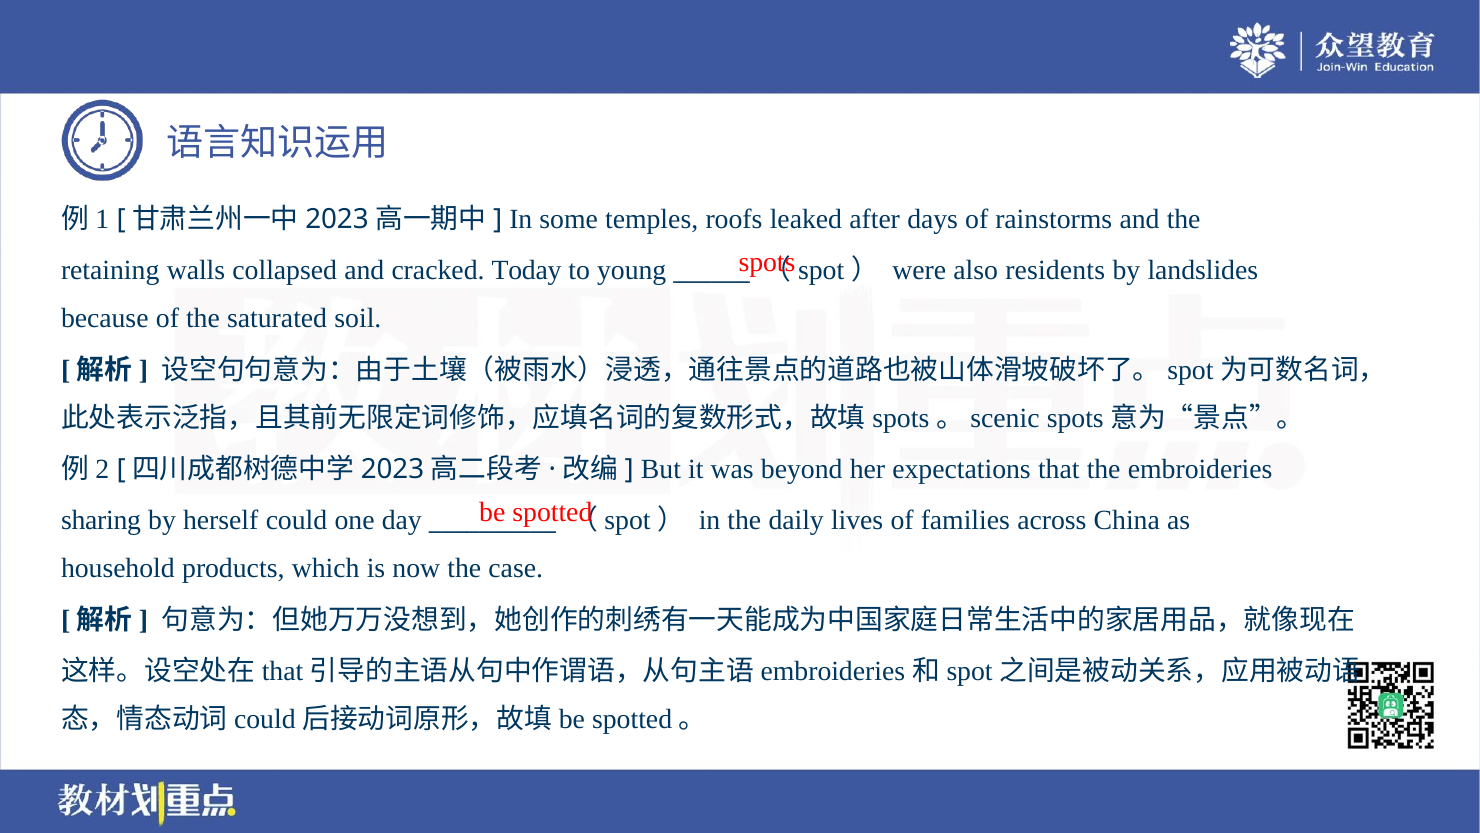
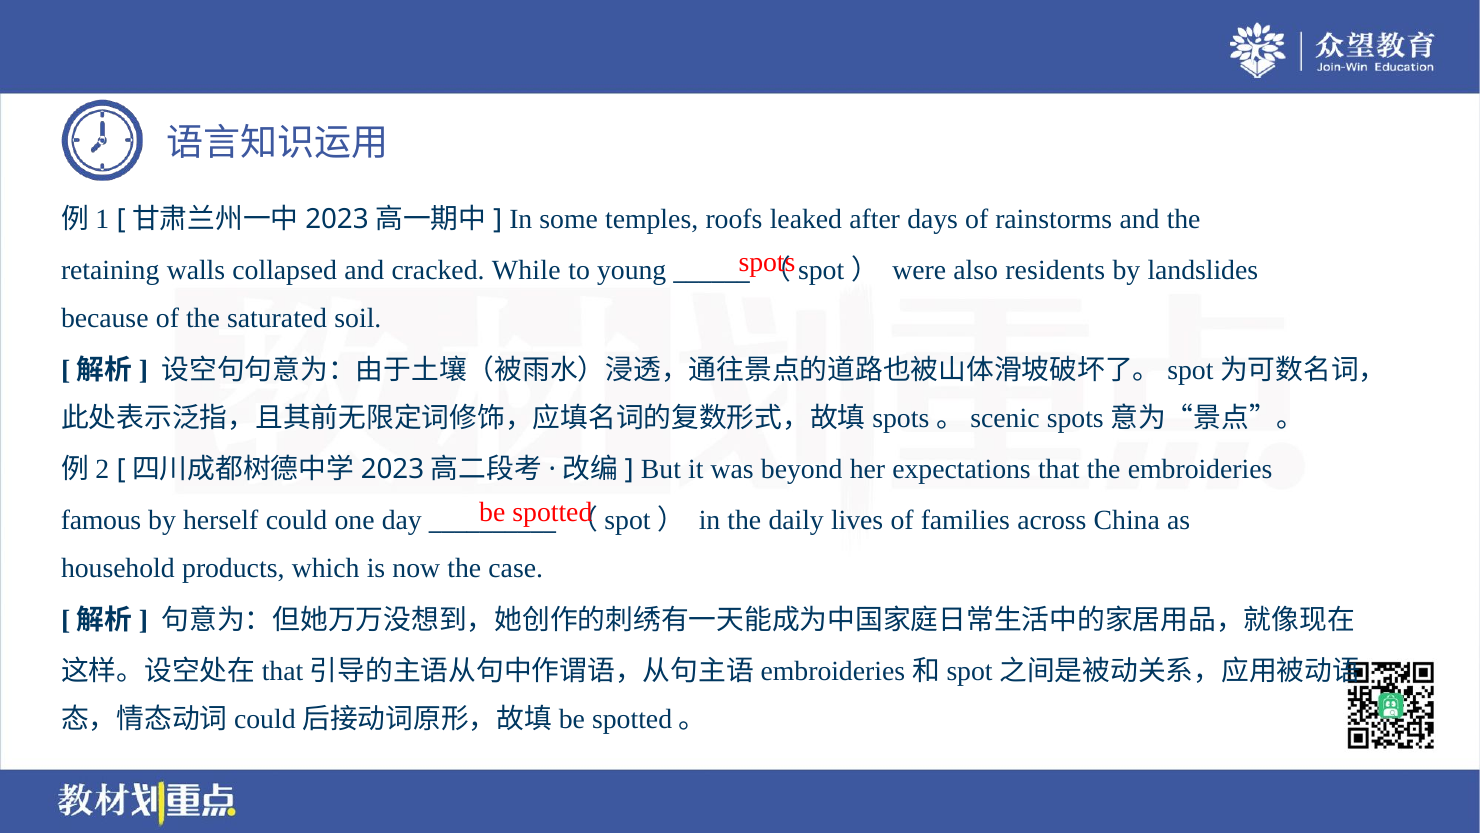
Today: Today -> While (526, 271)
sharing: sharing -> famous (101, 520)
